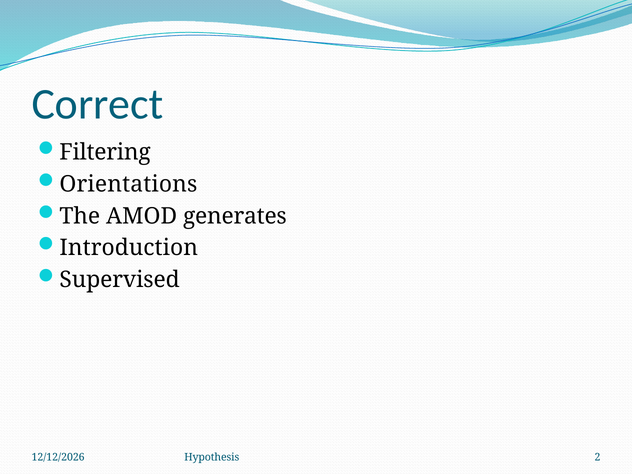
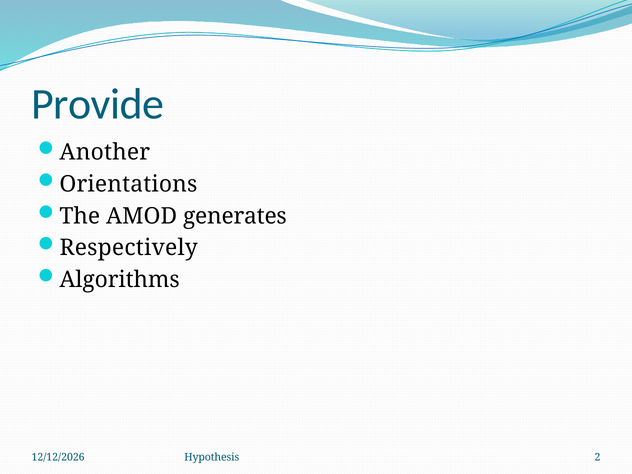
Correct: Correct -> Provide (98, 104)
Filtering: Filtering -> Another (105, 152)
Introduction: Introduction -> Respectively (129, 248)
Supervised: Supervised -> Algorithms (120, 280)
